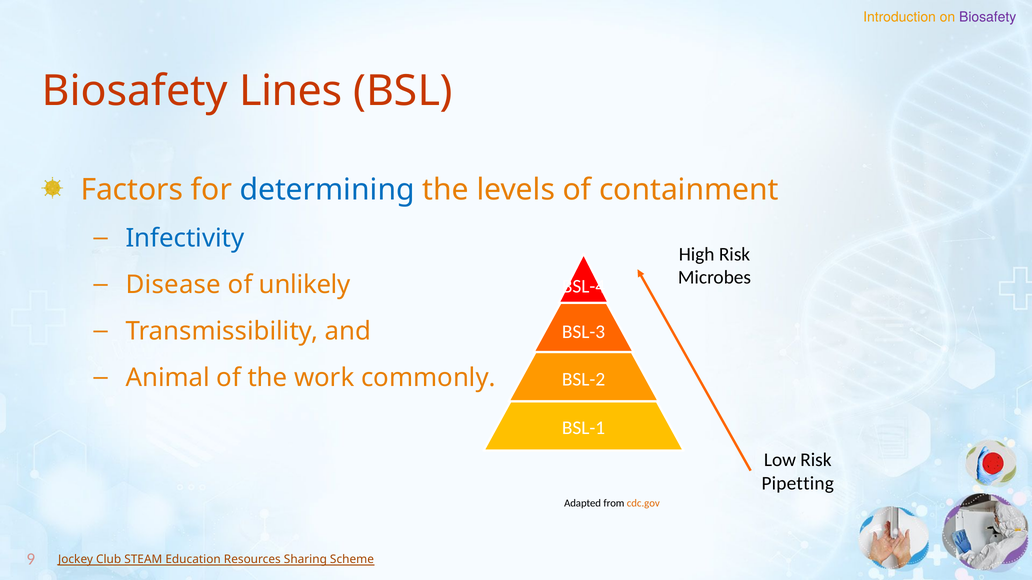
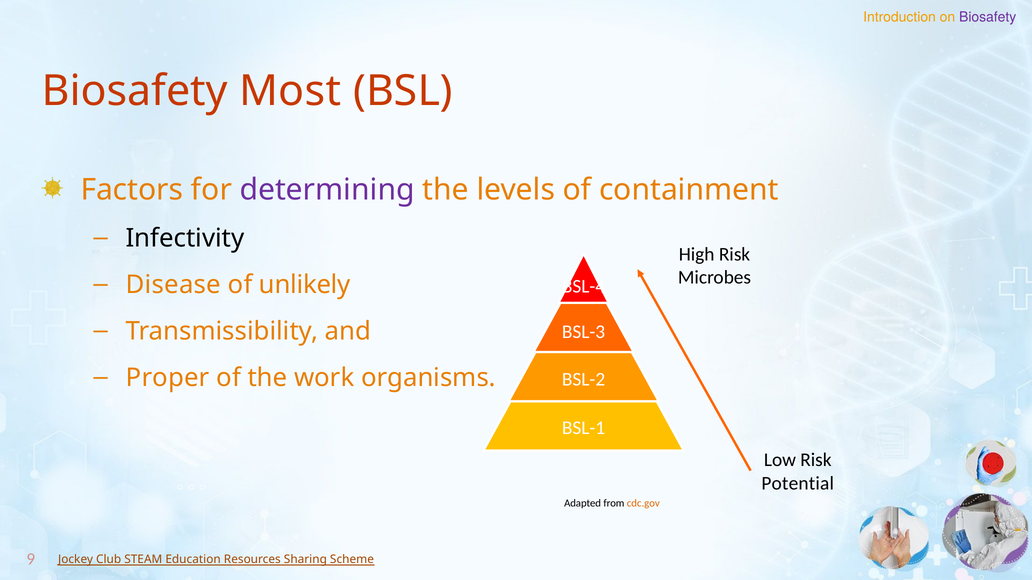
Lines: Lines -> Most (290, 91)
determining colour: blue -> purple (327, 190)
Infectivity colour: blue -> black (185, 239)
Animal: Animal -> Proper (168, 378)
commonly: commonly -> organisms (428, 378)
Pipetting: Pipetting -> Potential (798, 484)
